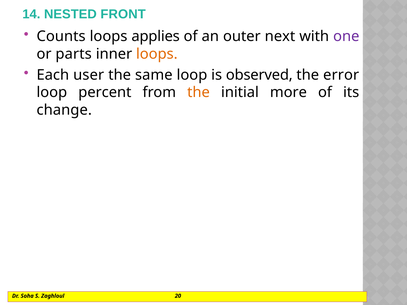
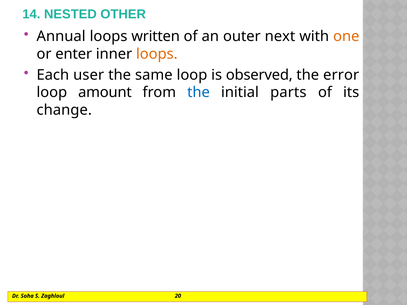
FRONT: FRONT -> OTHER (123, 14)
Counts: Counts -> Annual (61, 36)
applies: applies -> written (156, 36)
one colour: purple -> orange (346, 36)
parts: parts -> enter (74, 54)
percent: percent -> amount (105, 93)
the colour: orange -> blue (199, 93)
more: more -> parts (288, 93)
